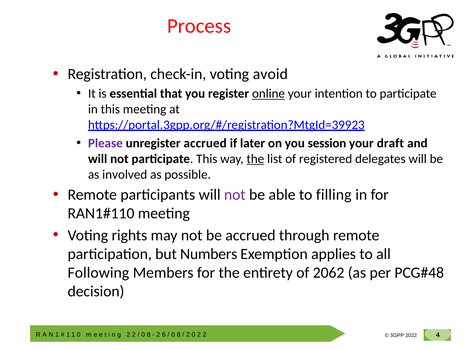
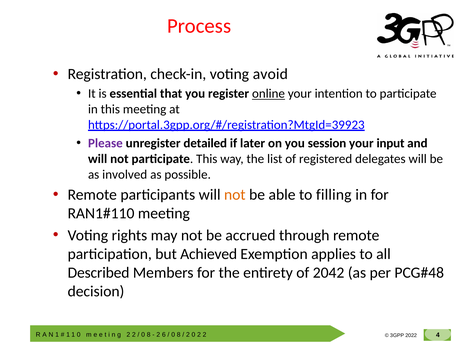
unregister accrued: accrued -> detailed (205, 143)
draft: draft -> input (391, 143)
the underline: present -> none (255, 159)
not colour: purple -> orange (235, 195)
Numbers: Numbers -> Achieved (209, 254)
Following: Following -> Described (99, 273)
2062: 2062 -> 2042 (329, 273)
